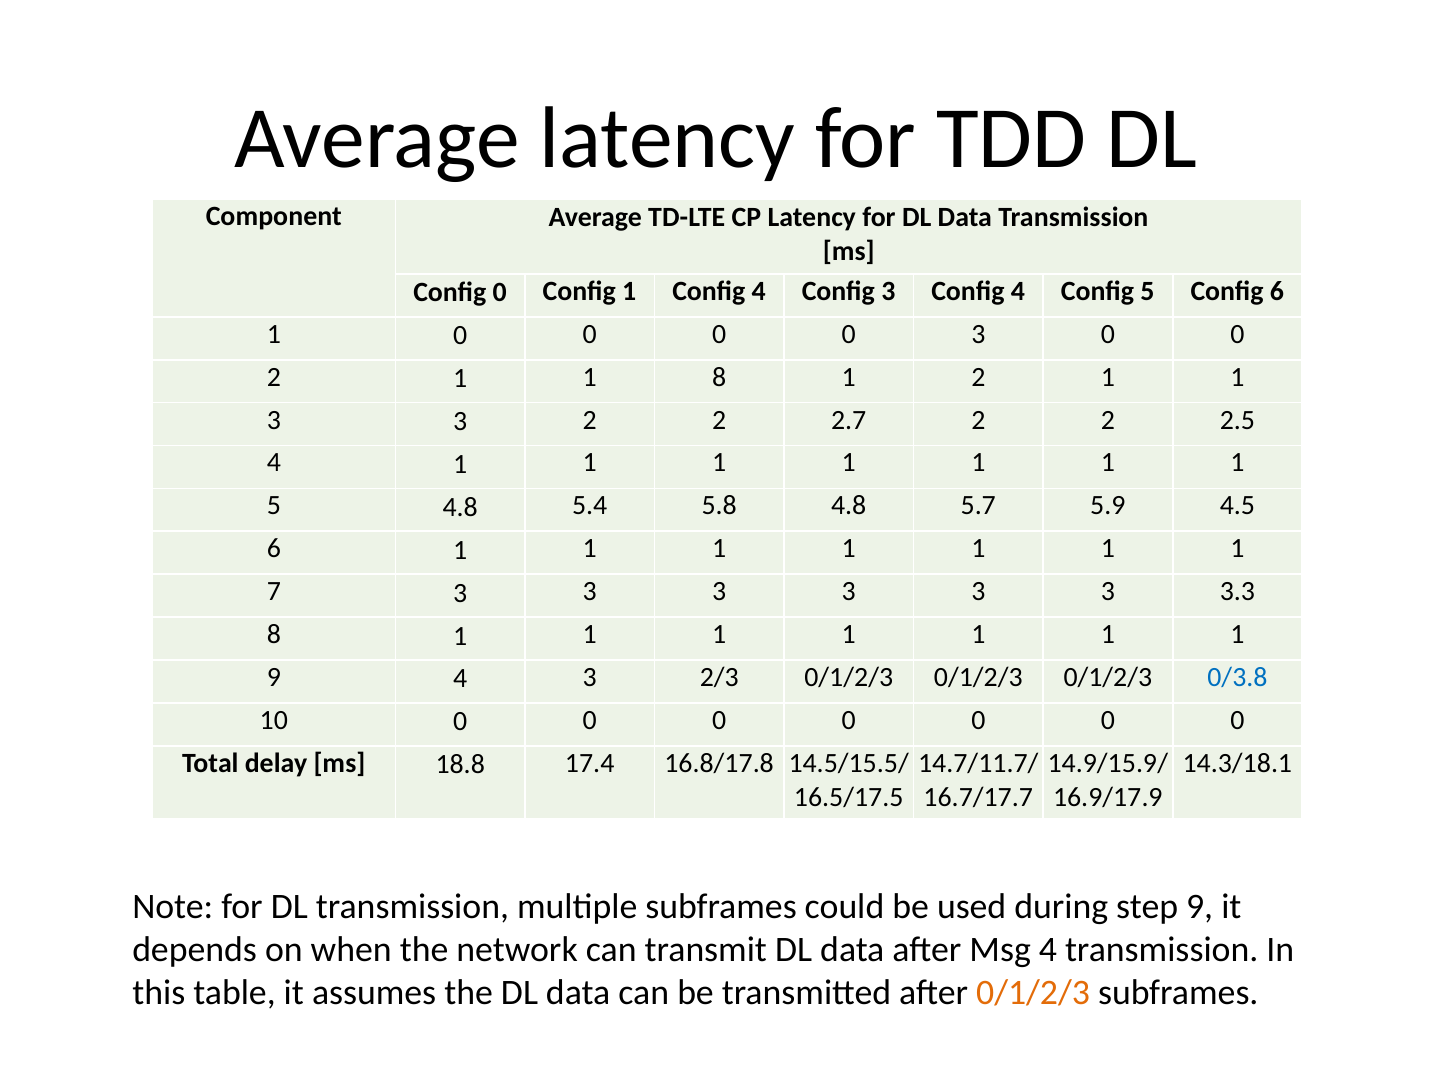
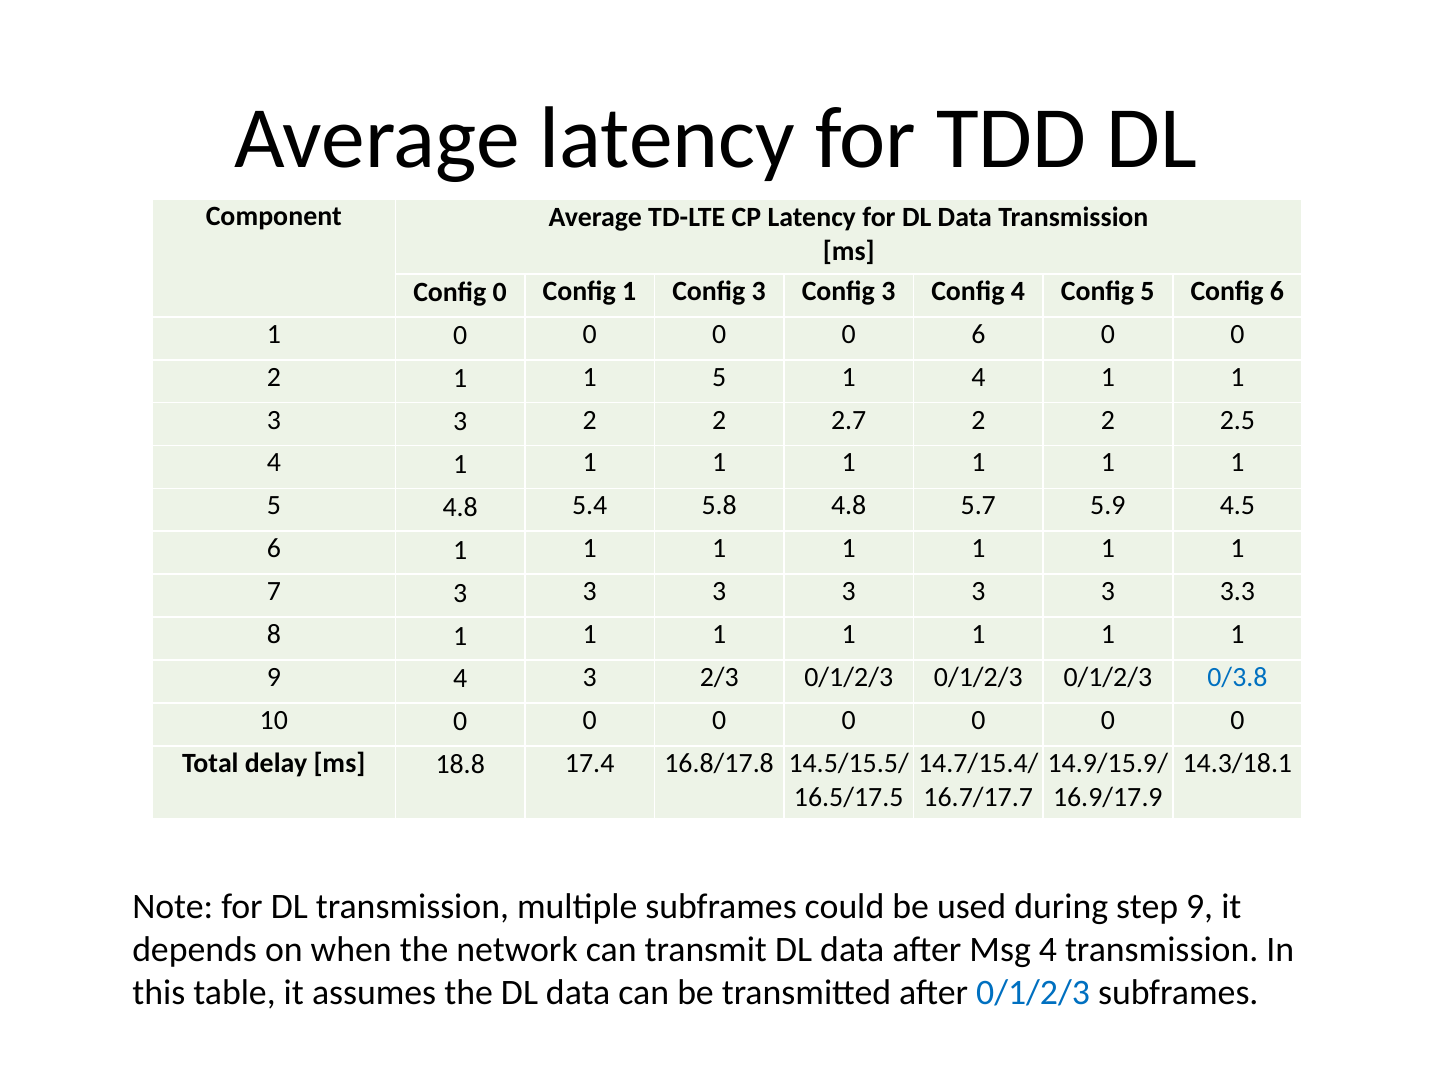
1 Config 4: 4 -> 3 (759, 291)
0 3: 3 -> 6 (978, 334)
2 1 1 8: 8 -> 5 (719, 377)
1 2: 2 -> 4 (978, 377)
14.7/11.7/: 14.7/11.7/ -> 14.7/15.4/ (978, 763)
0/1/2/3 colour: orange -> blue (1033, 992)
